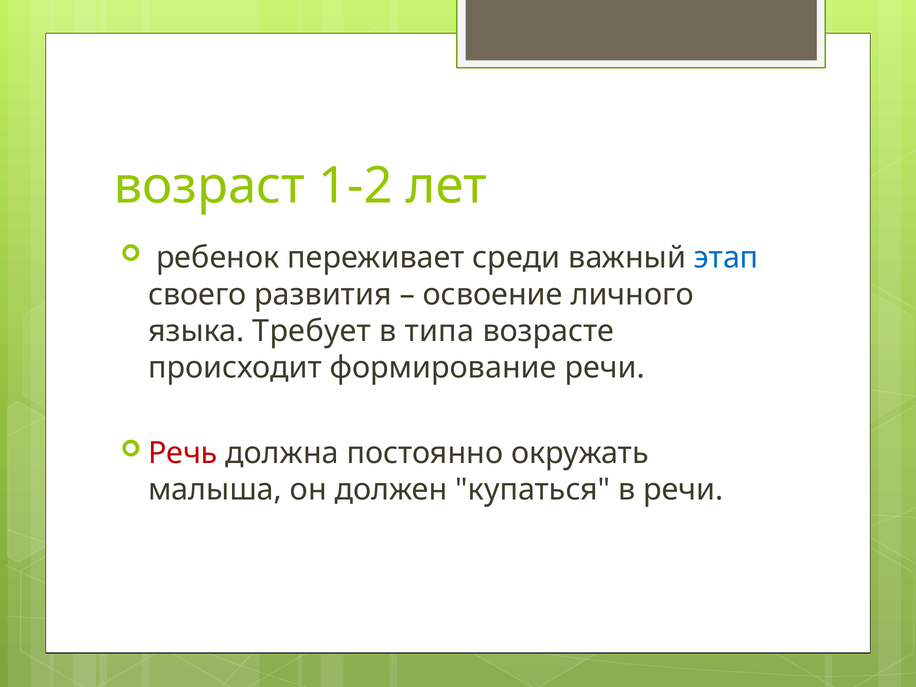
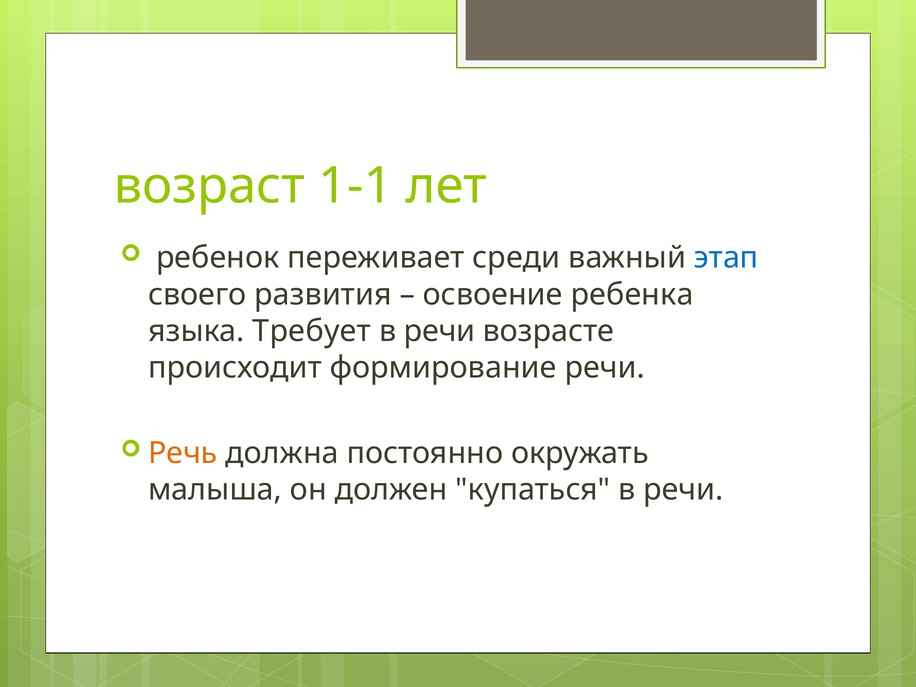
1-2: 1-2 -> 1-1 (356, 186)
личного: личного -> ребенка (632, 294)
типа: типа -> речи (440, 331)
Речь colour: red -> orange (183, 453)
